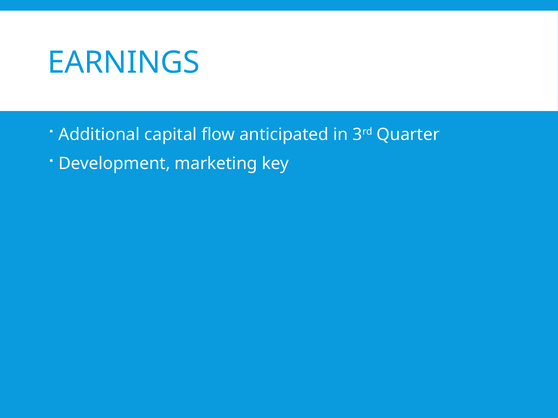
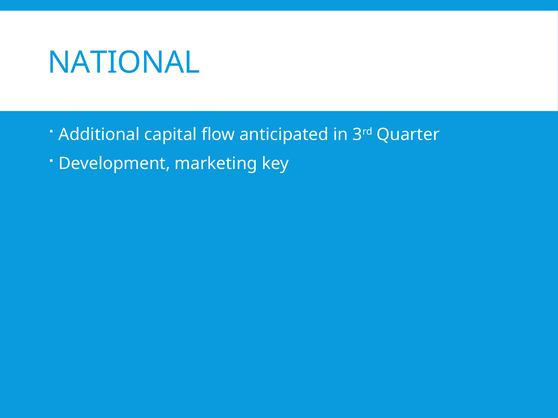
EARNINGS: EARNINGS -> NATIONAL (124, 63)
